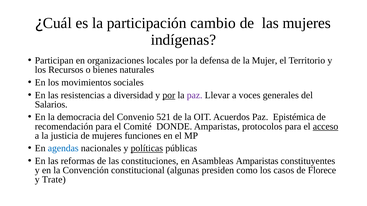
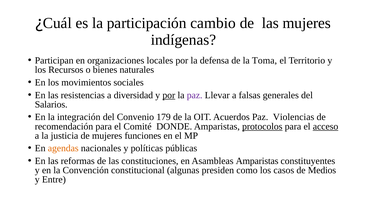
Mujer: Mujer -> Toma (264, 61)
voces: voces -> falsas (250, 95)
democracia: democracia -> integración (79, 117)
521: 521 -> 179 (164, 117)
Epistémica: Epistémica -> Violencias (294, 117)
protocolos underline: none -> present (262, 127)
agendas colour: blue -> orange (63, 149)
políticas underline: present -> none (147, 149)
Florece: Florece -> Medios (322, 171)
Trate: Trate -> Entre (54, 180)
